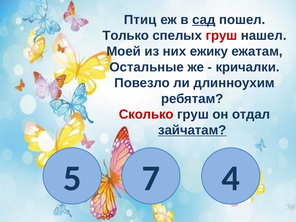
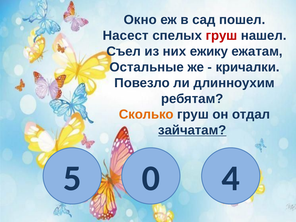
Птиц: Птиц -> Окно (140, 20)
сад underline: present -> none (204, 20)
Только: Только -> Насест (126, 36)
Моей: Моей -> Съел (124, 51)
Сколько colour: red -> orange (146, 114)
7: 7 -> 0 (151, 178)
